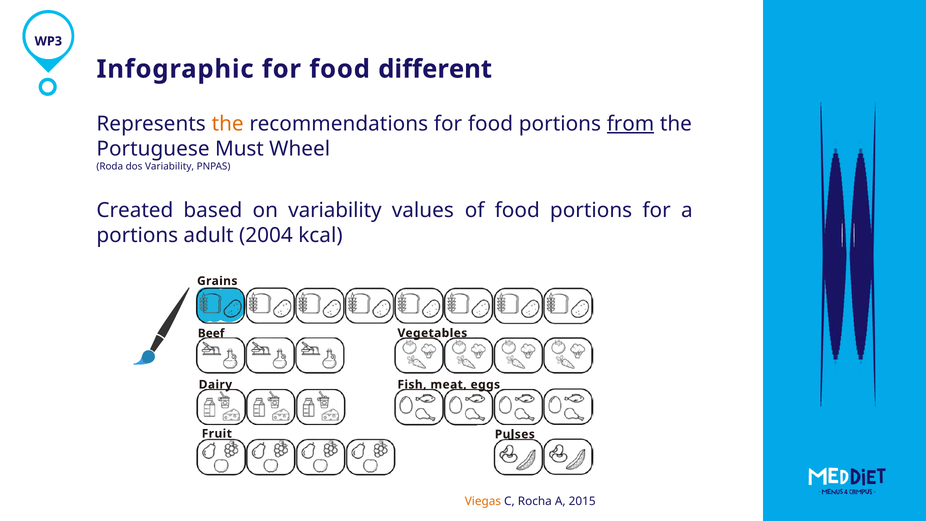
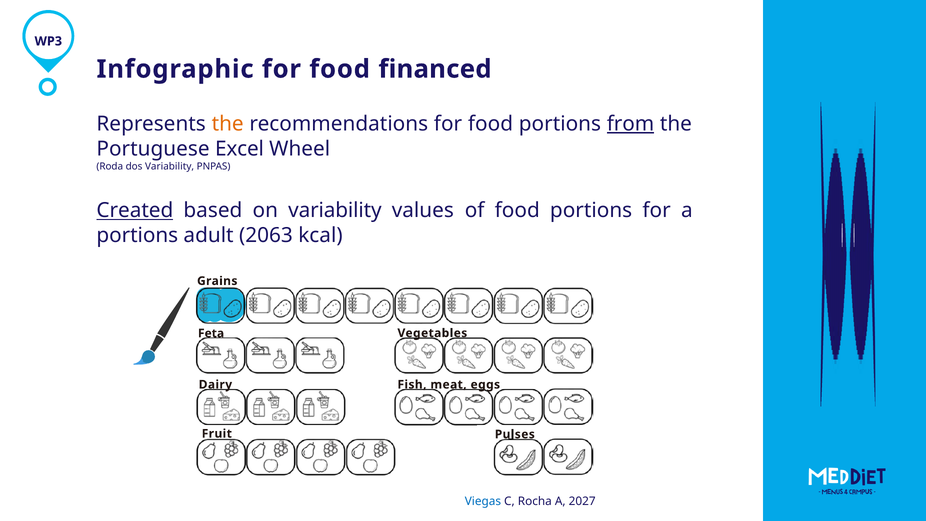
different: different -> financed (435, 69)
Must: Must -> Excel (239, 149)
Created underline: none -> present (135, 211)
2004: 2004 -> 2063 (266, 236)
Beef: Beef -> Feta (211, 333)
Viegas colour: orange -> blue (483, 501)
2015: 2015 -> 2027 (582, 501)
